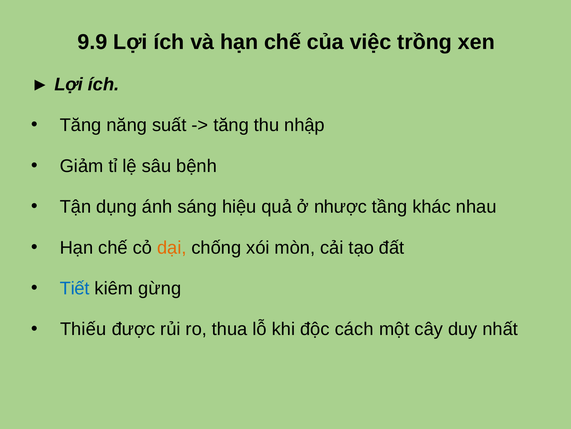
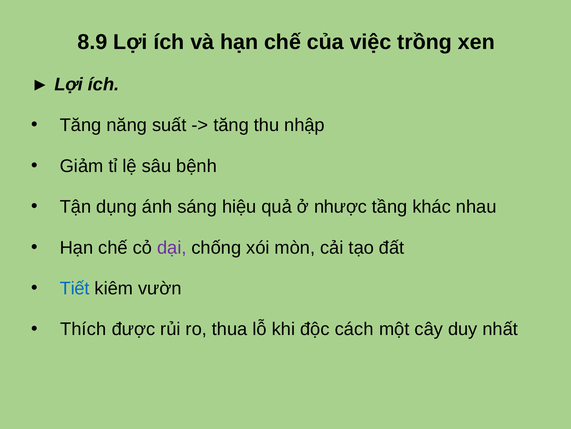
9.9: 9.9 -> 8.9 (93, 42)
dại colour: orange -> purple (172, 247)
gừng: gừng -> vườn (160, 288)
Thiếu: Thiếu -> Thích (83, 329)
